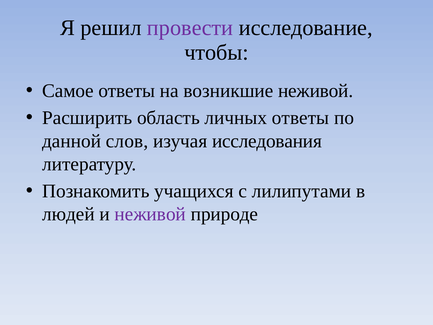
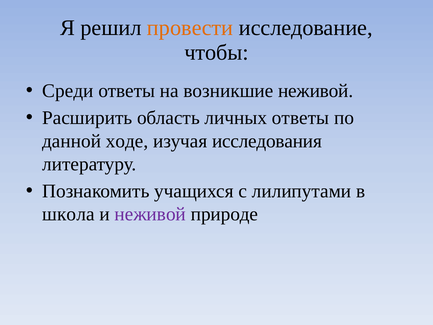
провести colour: purple -> orange (190, 28)
Самое: Самое -> Среди (68, 91)
слов: слов -> ходе (127, 141)
людей: людей -> школа (68, 214)
